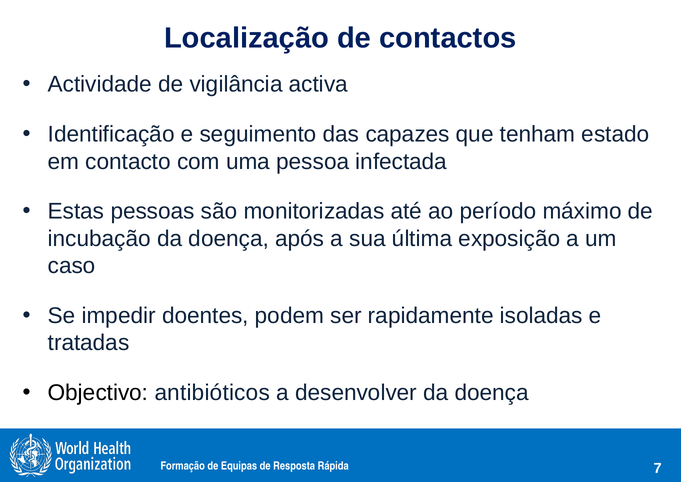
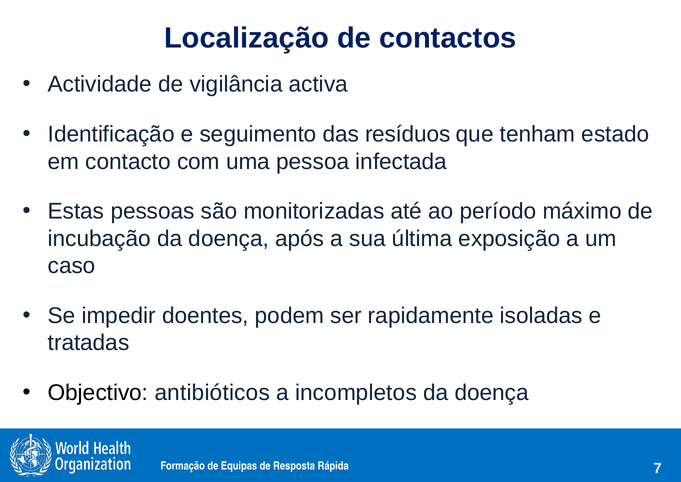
capazes: capazes -> resíduos (408, 134)
desenvolver: desenvolver -> incompletos (356, 392)
